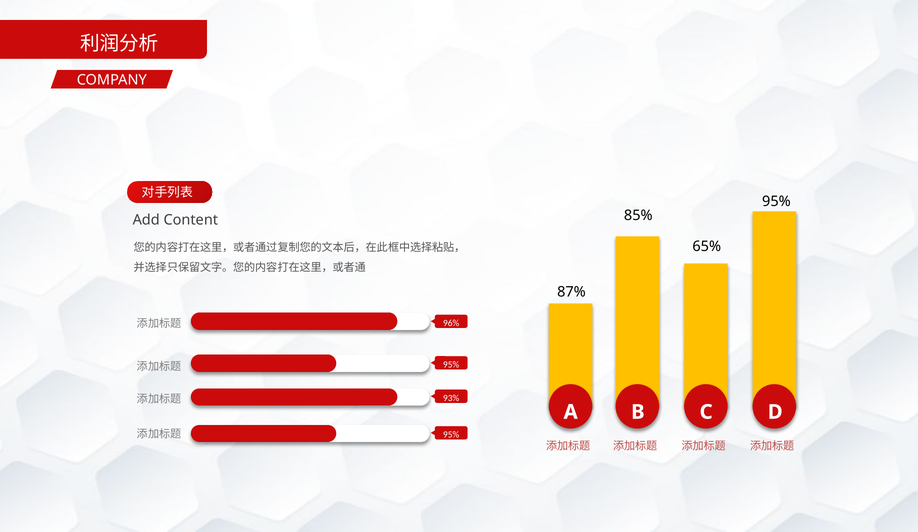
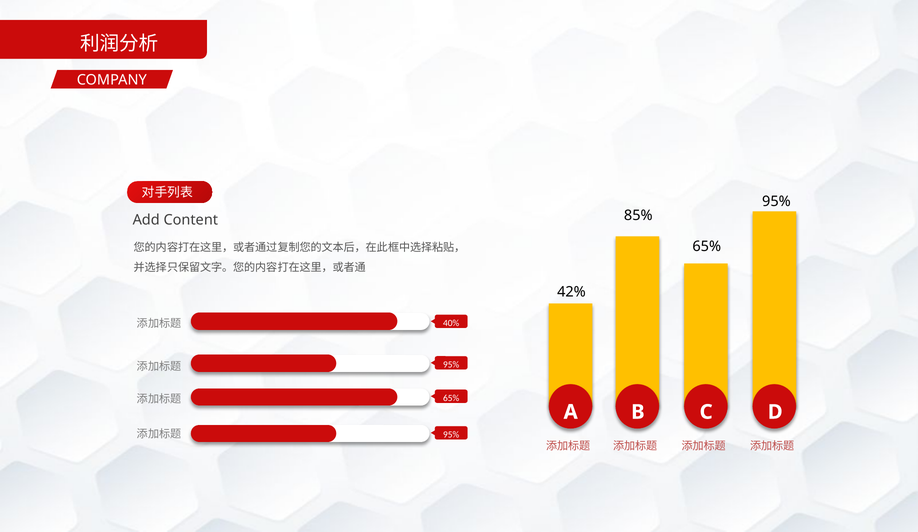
87%: 87% -> 42% (571, 292)
96%: 96% -> 40% (451, 323)
93%: 93% -> 65% (451, 398)
